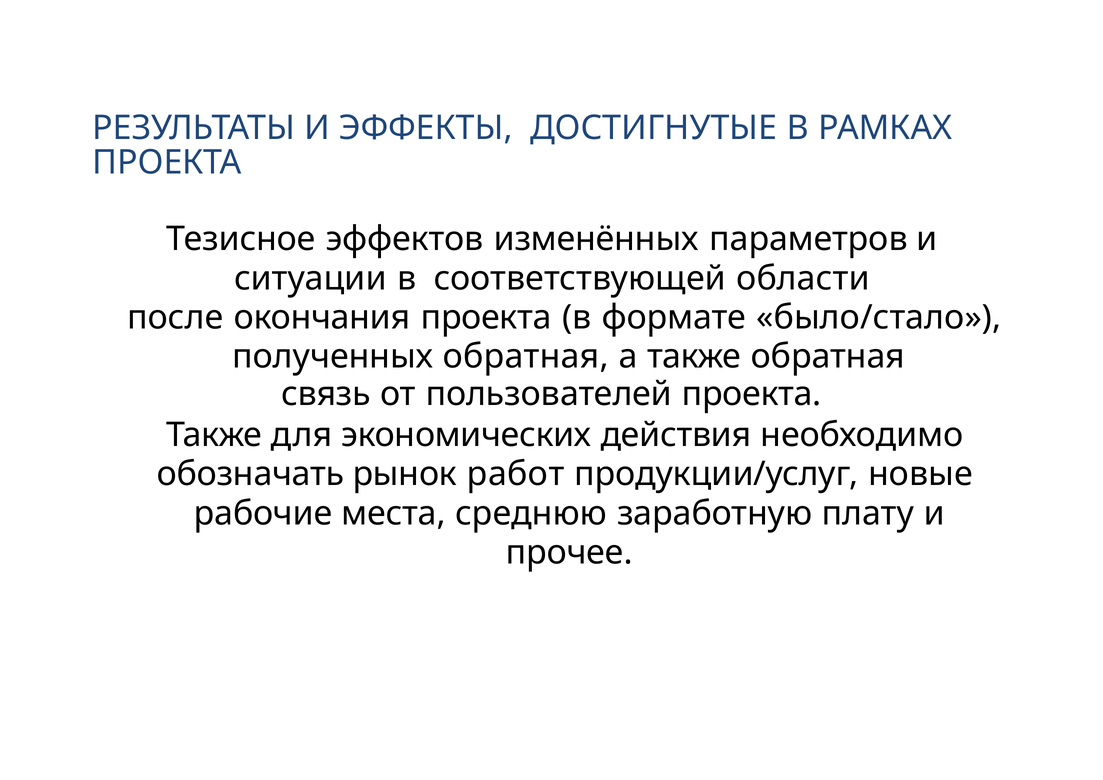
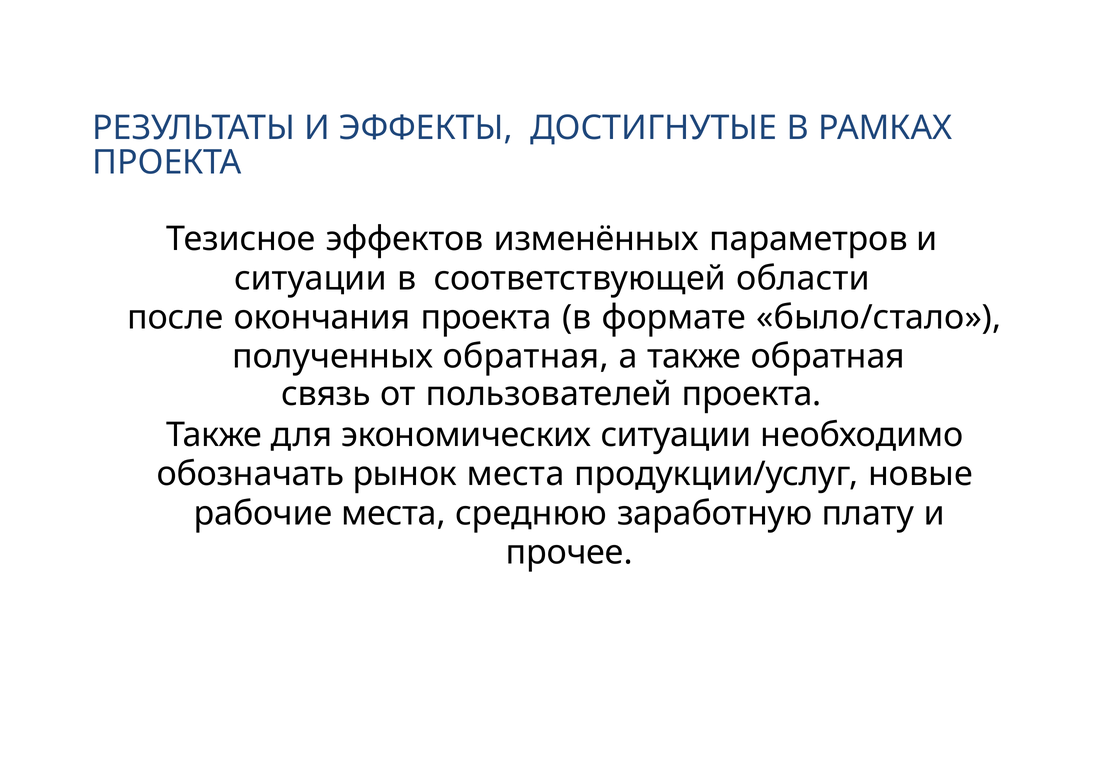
экономических действия: действия -> ситуации (676, 435)
рынок работ: работ -> места (516, 474)
